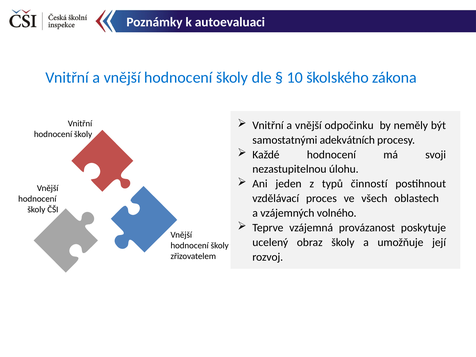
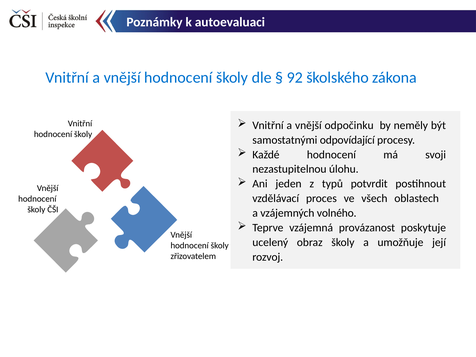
10: 10 -> 92 (295, 78)
adekvátních: adekvátních -> odpovídající (347, 140)
činností: činností -> potvrdit (369, 184)
